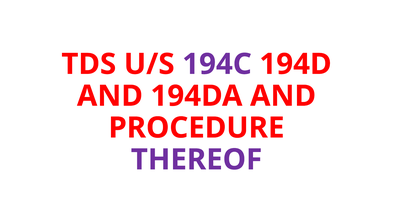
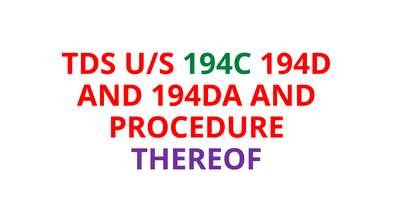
194C colour: purple -> green (217, 64)
